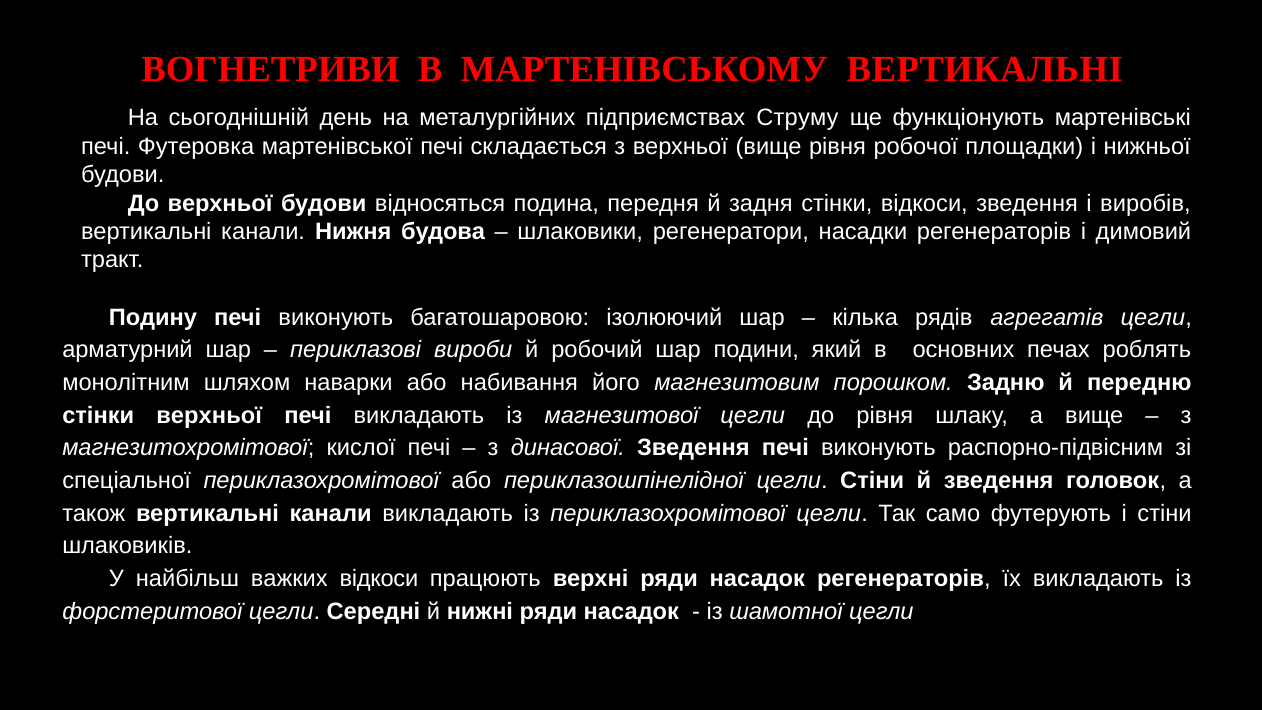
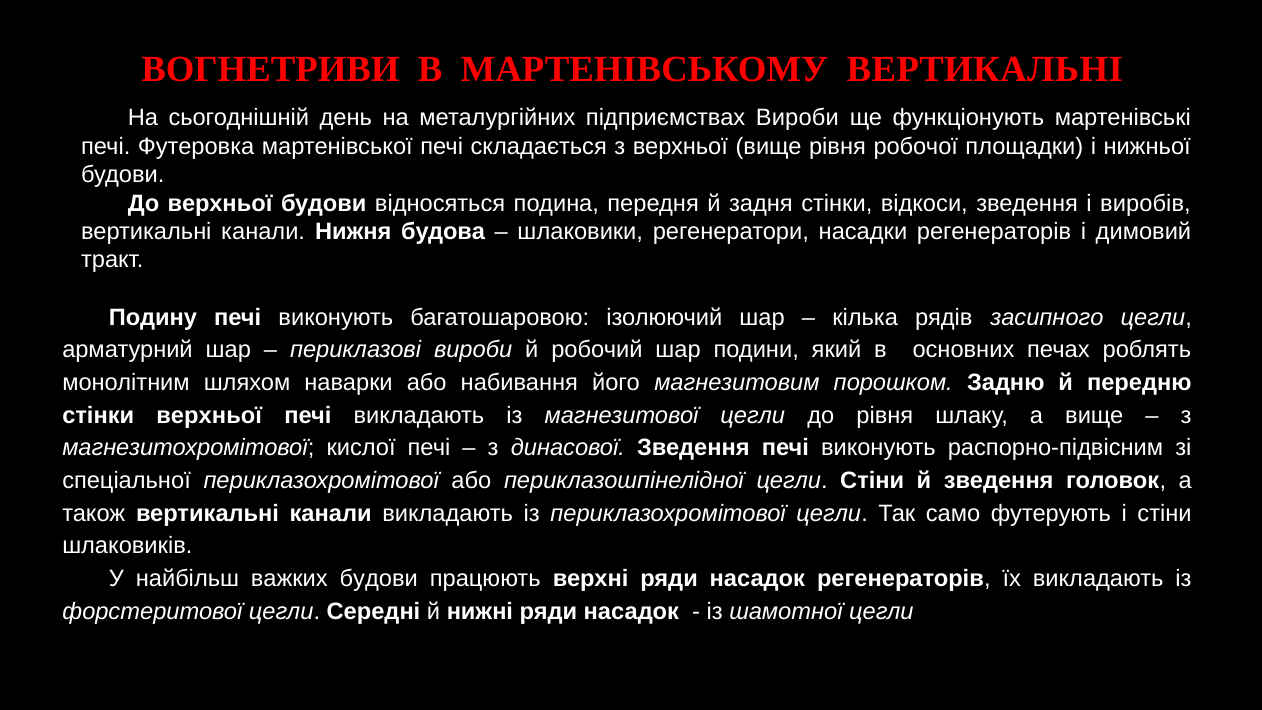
підприємствах Струму: Струму -> Вироби (797, 118)
агрегатів: агрегатів -> засипного (1047, 317)
важких відкоси: відкоси -> будови (379, 579)
